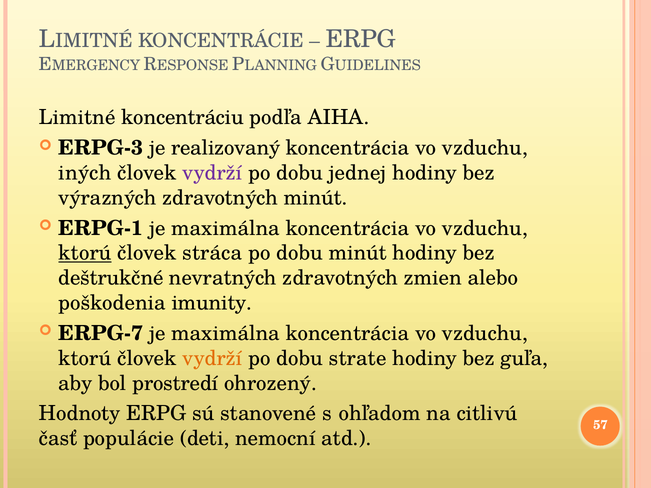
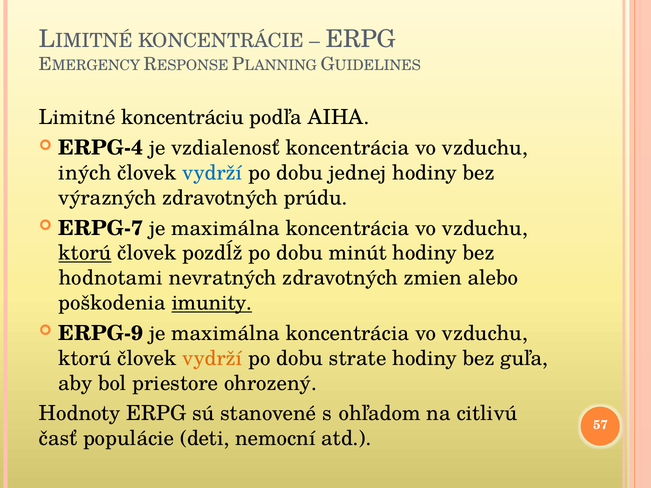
ERPG-3: ERPG-3 -> ERPG-4 (101, 148)
realizovaný: realizovaný -> vzdialenosť (226, 148)
vydrží colour: purple -> blue (212, 173)
zdravotných minút: minút -> prúdu (316, 198)
ERPG-1: ERPG-1 -> ERPG-7 (101, 228)
stráca: stráca -> pozdĺž (213, 253)
deštrukčné: deštrukčné -> hodnotami (111, 278)
imunity underline: none -> present (212, 303)
ERPG-7: ERPG-7 -> ERPG-9 (101, 334)
prostredí: prostredí -> priestore (175, 383)
